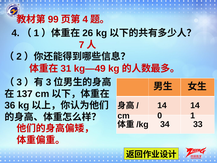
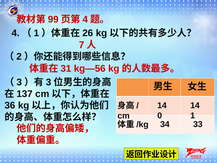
kg—49: kg—49 -> kg—56 (90, 68)
